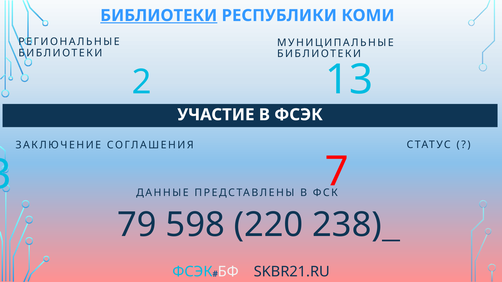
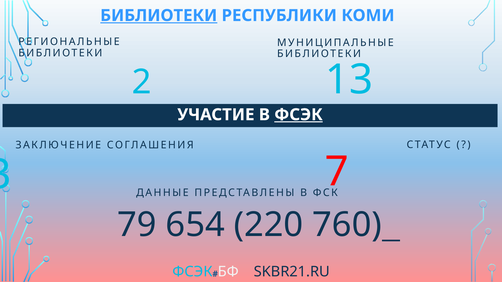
ФСЭК underline: none -> present (298, 115)
598: 598 -> 654 (195, 225)
238: 238 -> 760 (347, 225)
